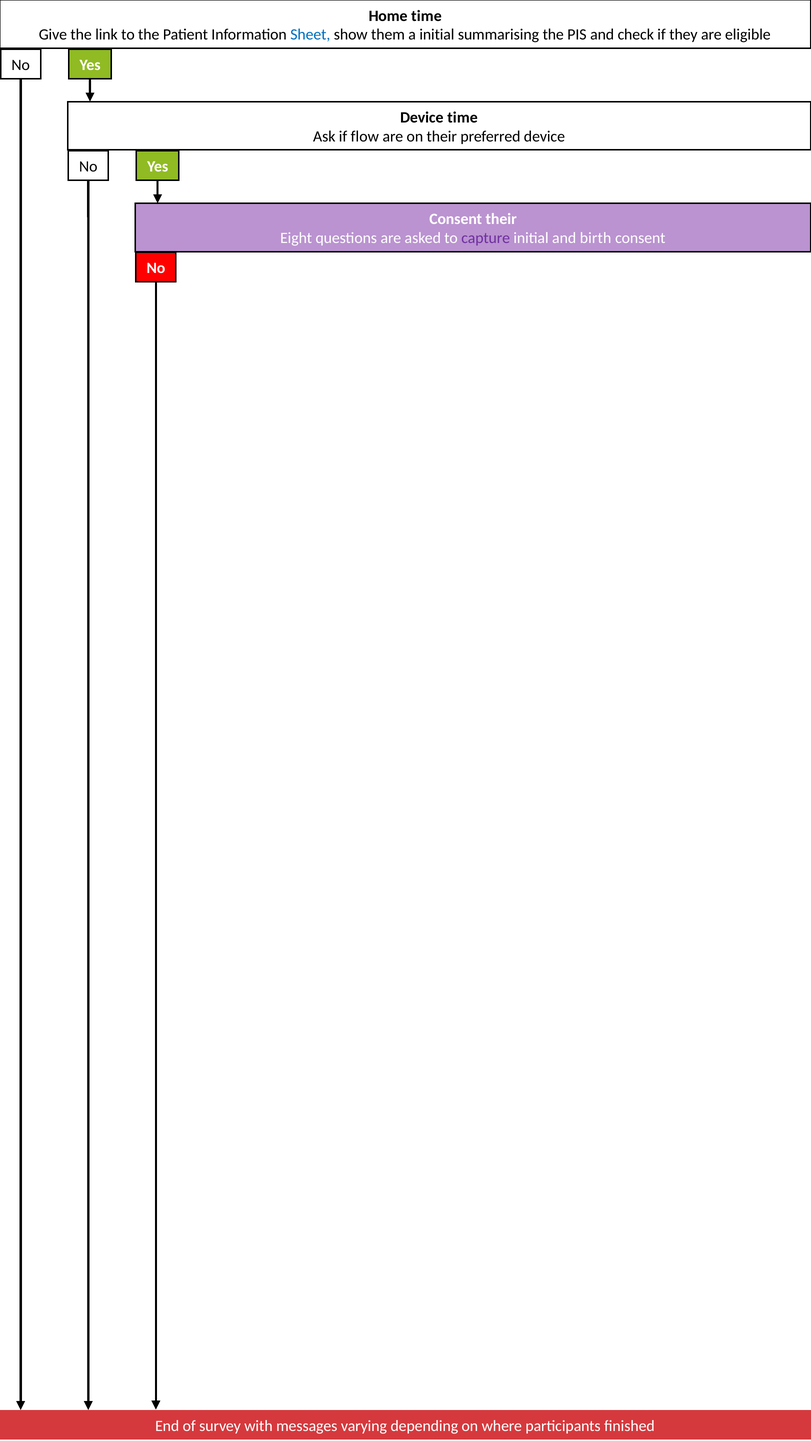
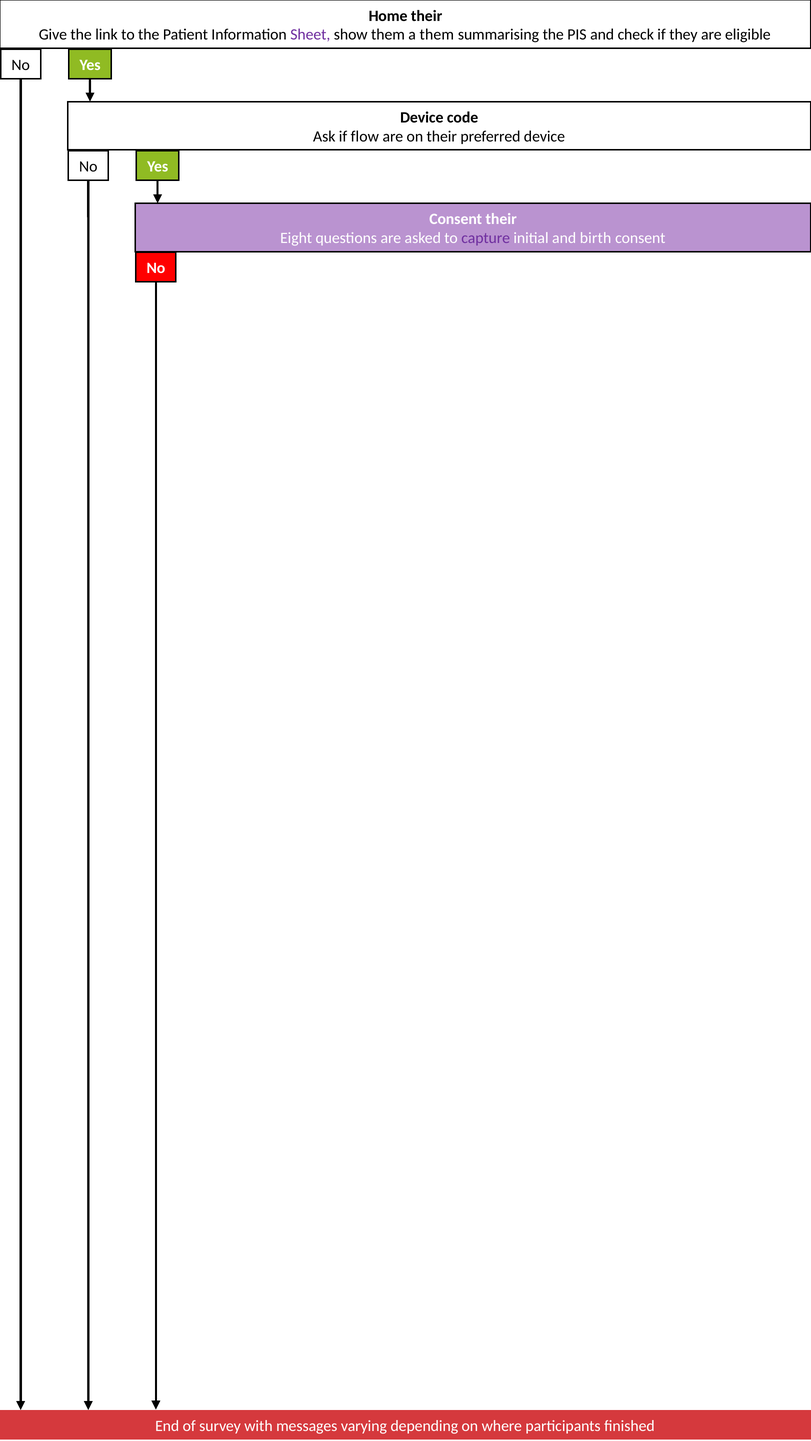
Home time: time -> their (427, 16)
Sheet colour: blue -> purple (310, 35)
a initial: initial -> them (437, 35)
Device time: time -> code (463, 117)
